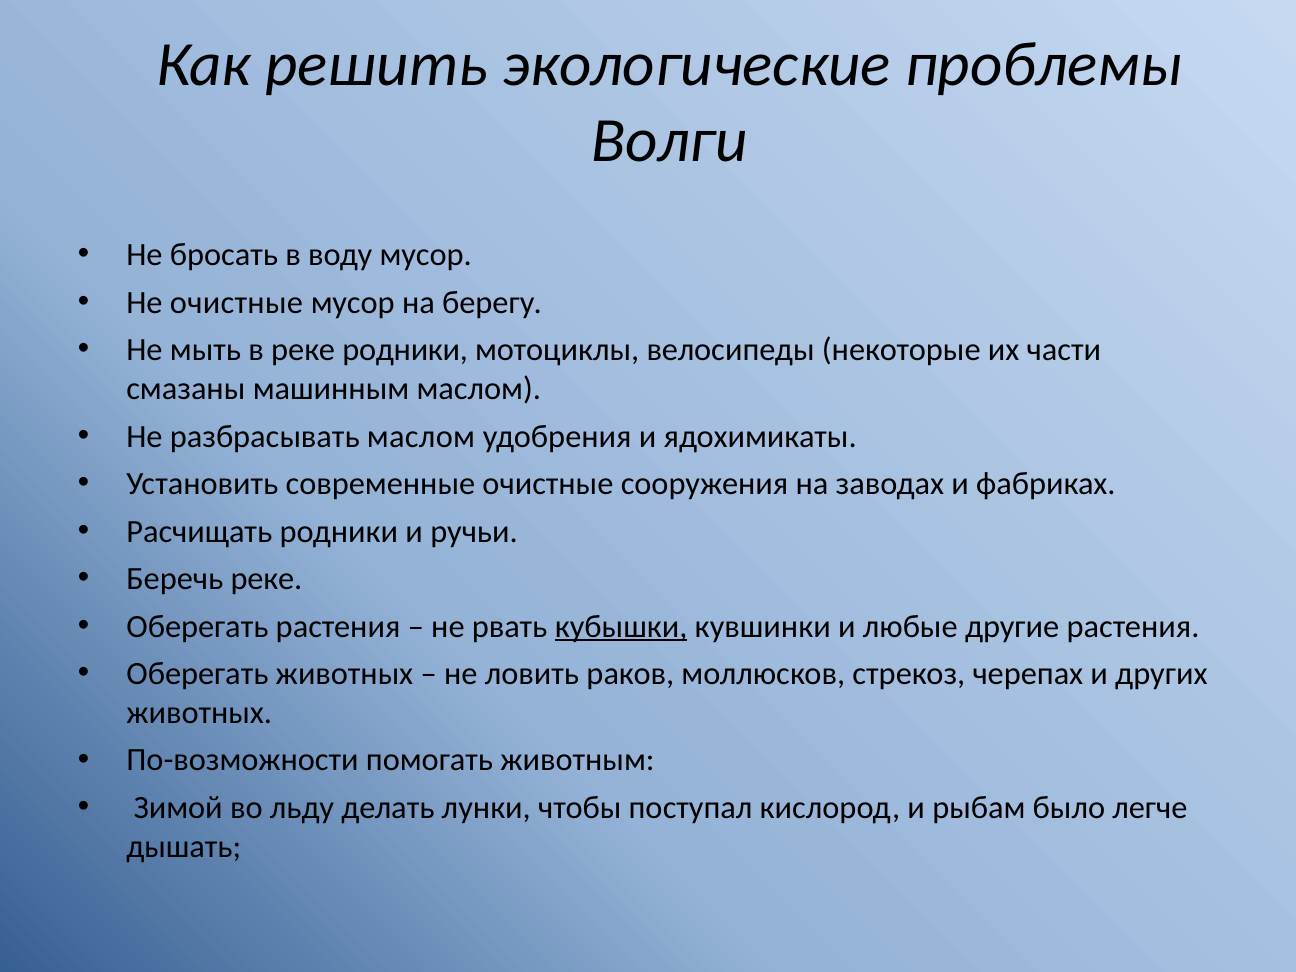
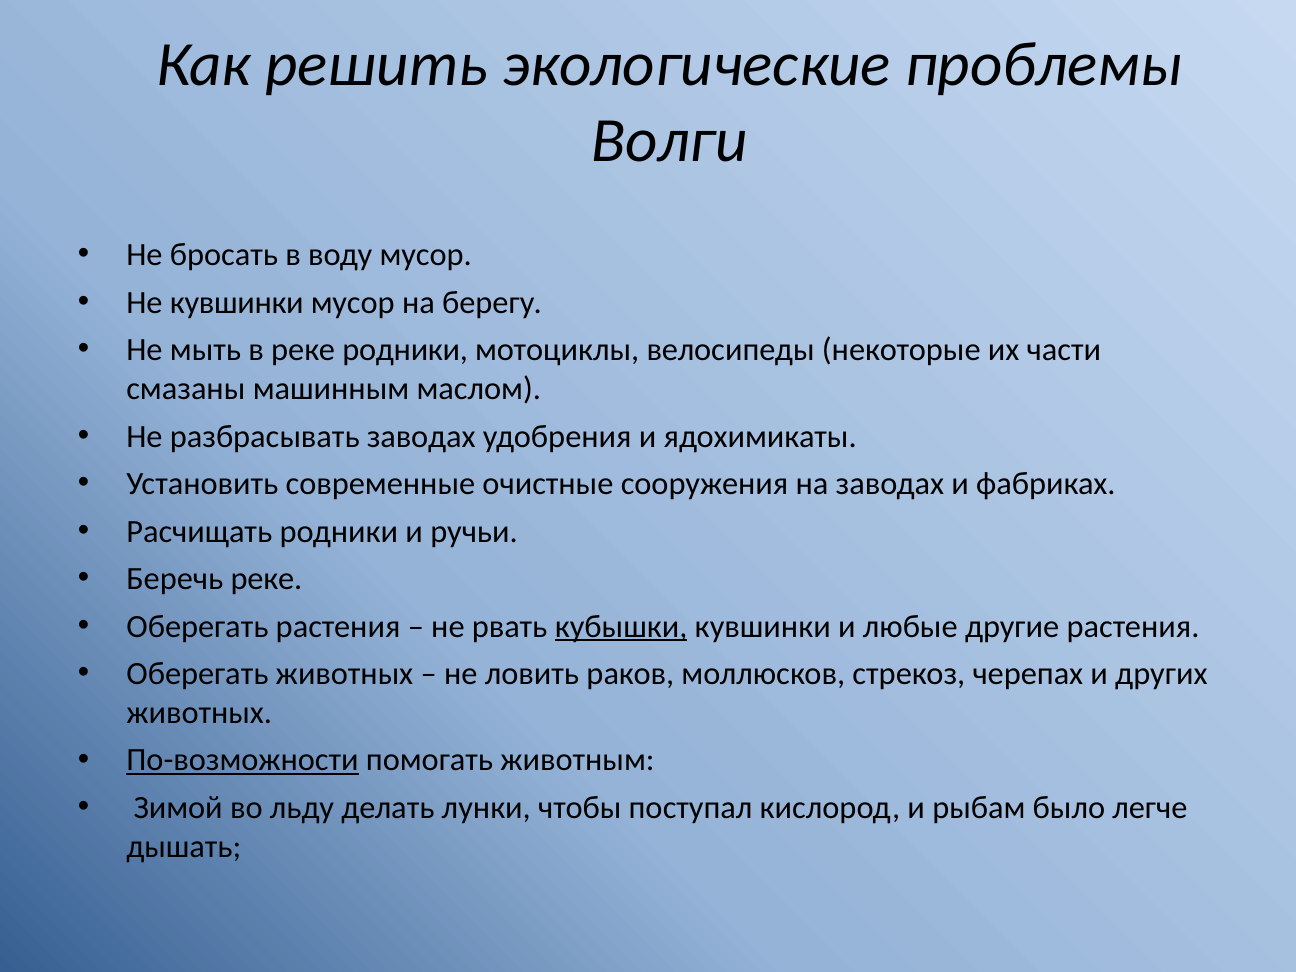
Не очистные: очистные -> кувшинки (237, 302)
разбрасывать маслом: маслом -> заводах (421, 436)
По-возможности underline: none -> present (243, 760)
